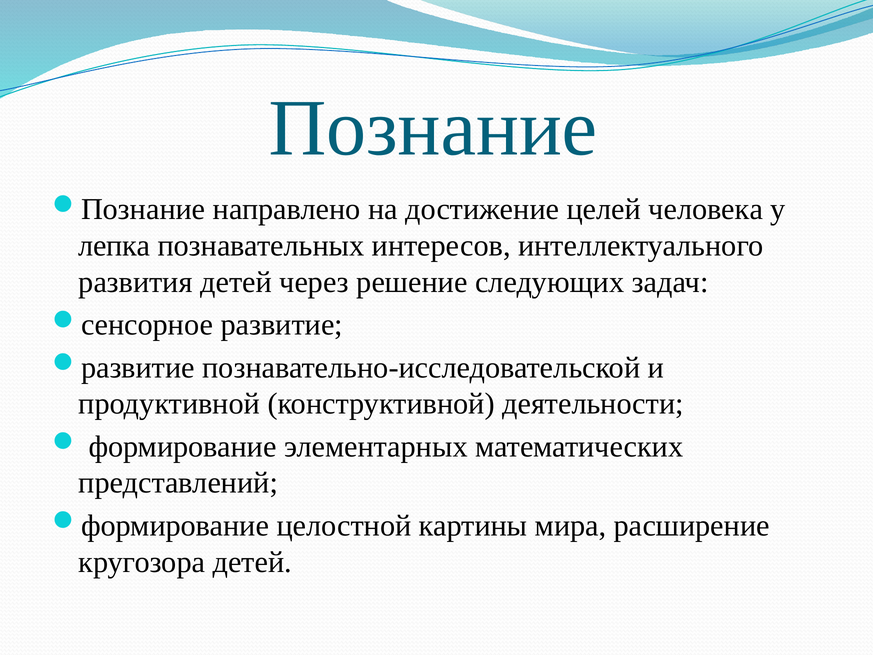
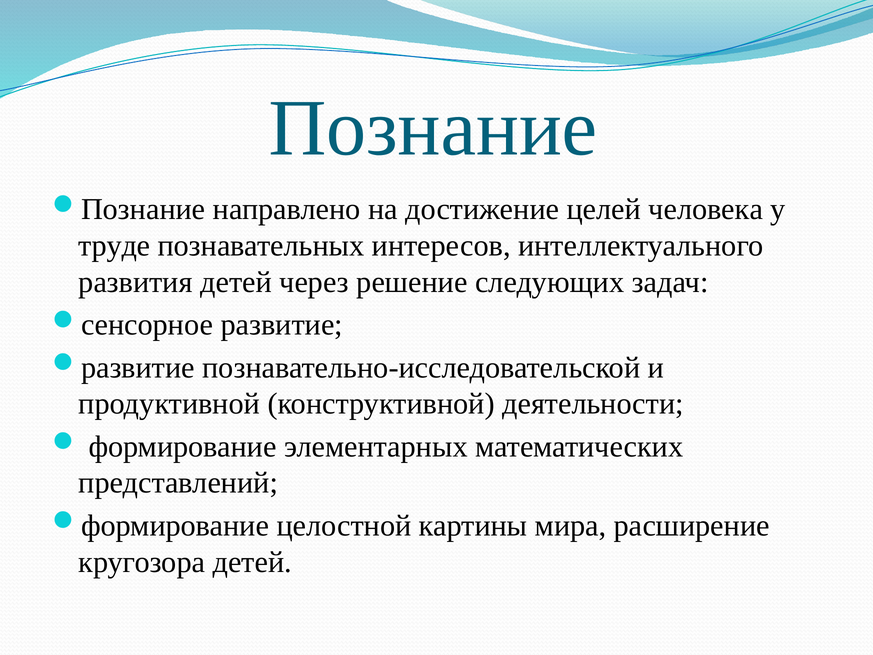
лепка: лепка -> труде (114, 246)
